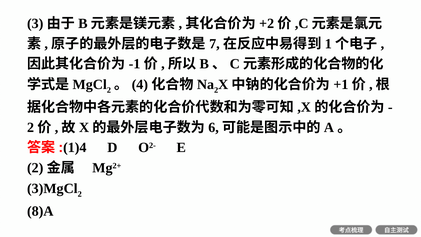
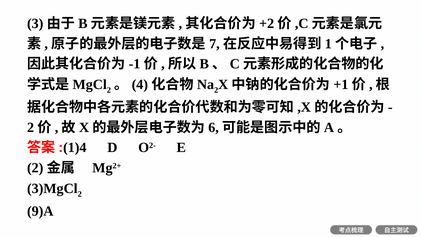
8)A: 8)A -> 9)A (40, 211)
